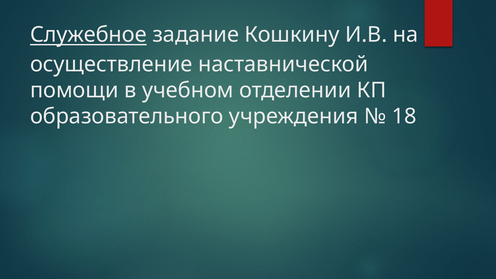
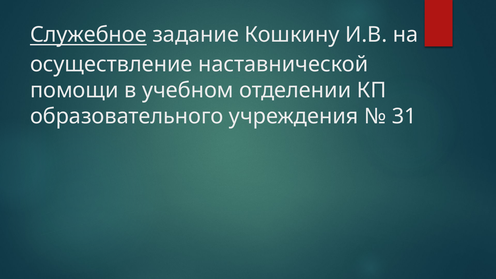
18: 18 -> 31 (404, 116)
